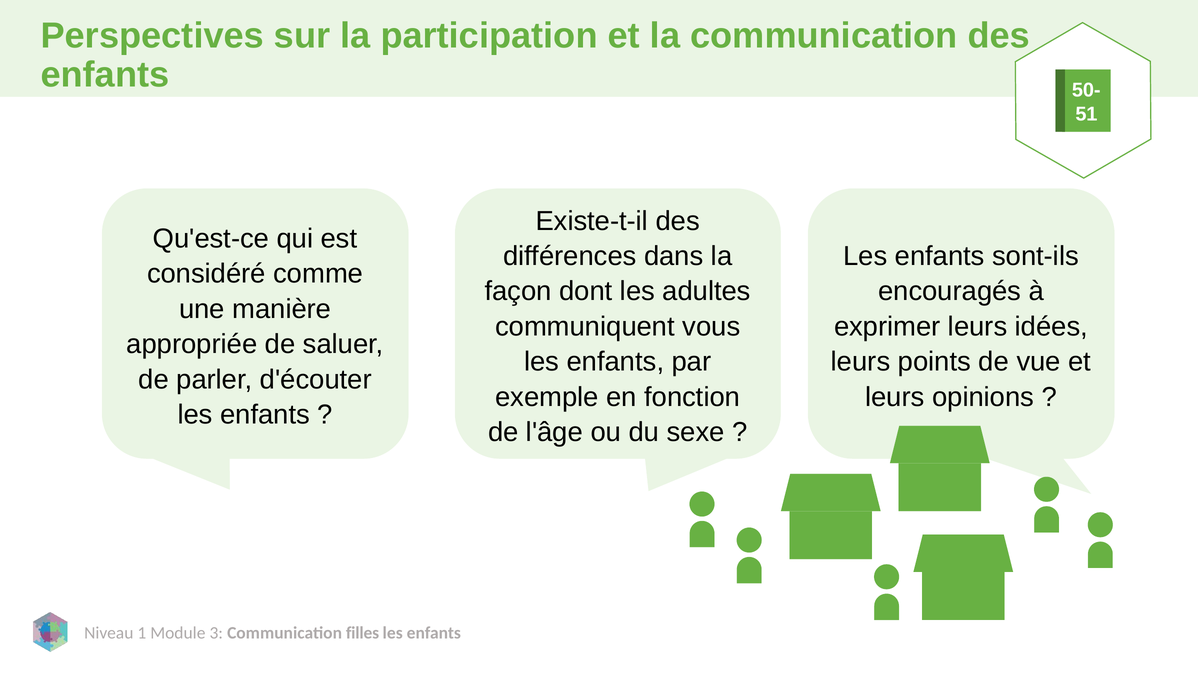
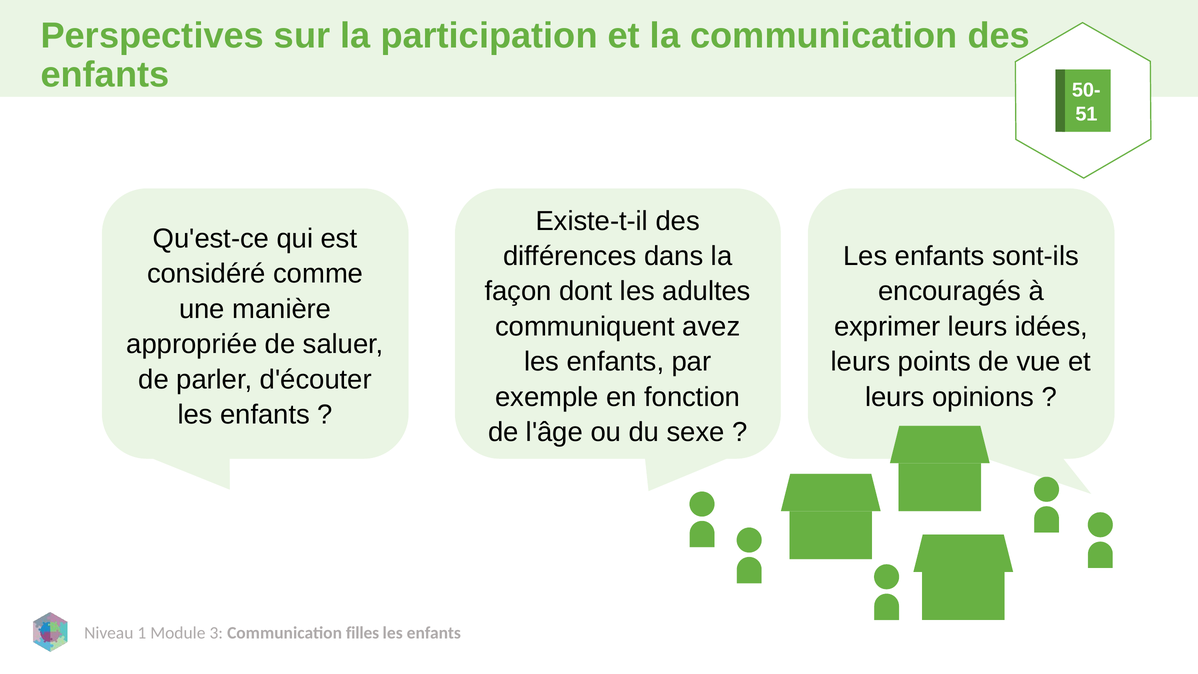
vous: vous -> avez (711, 327)
